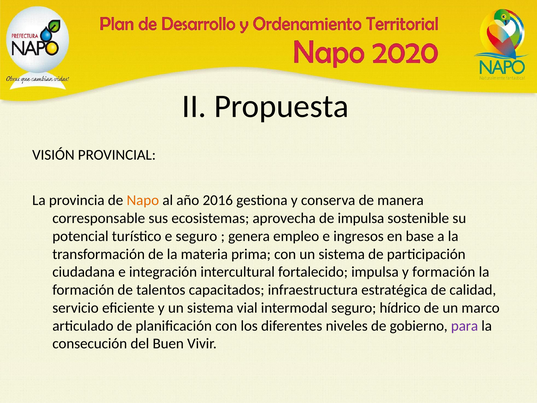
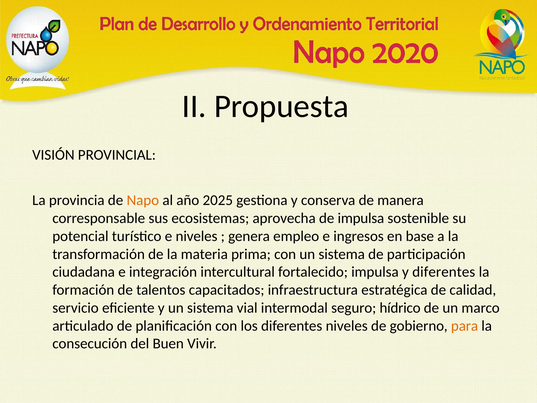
2016: 2016 -> 2025 (218, 200)
e seguro: seguro -> niveles (197, 236)
y formación: formación -> diferentes (444, 272)
para colour: purple -> orange (465, 326)
